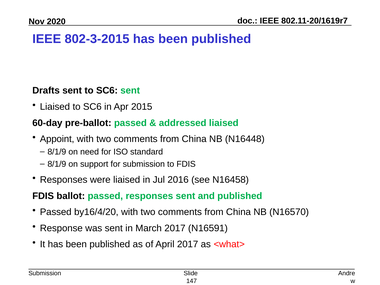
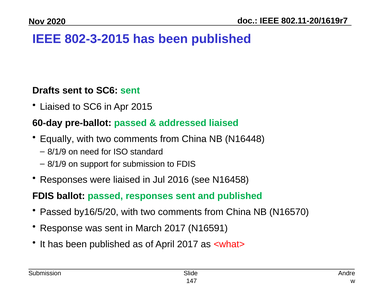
Appoint: Appoint -> Equally (57, 139)
by16/4/20: by16/4/20 -> by16/5/20 (96, 212)
